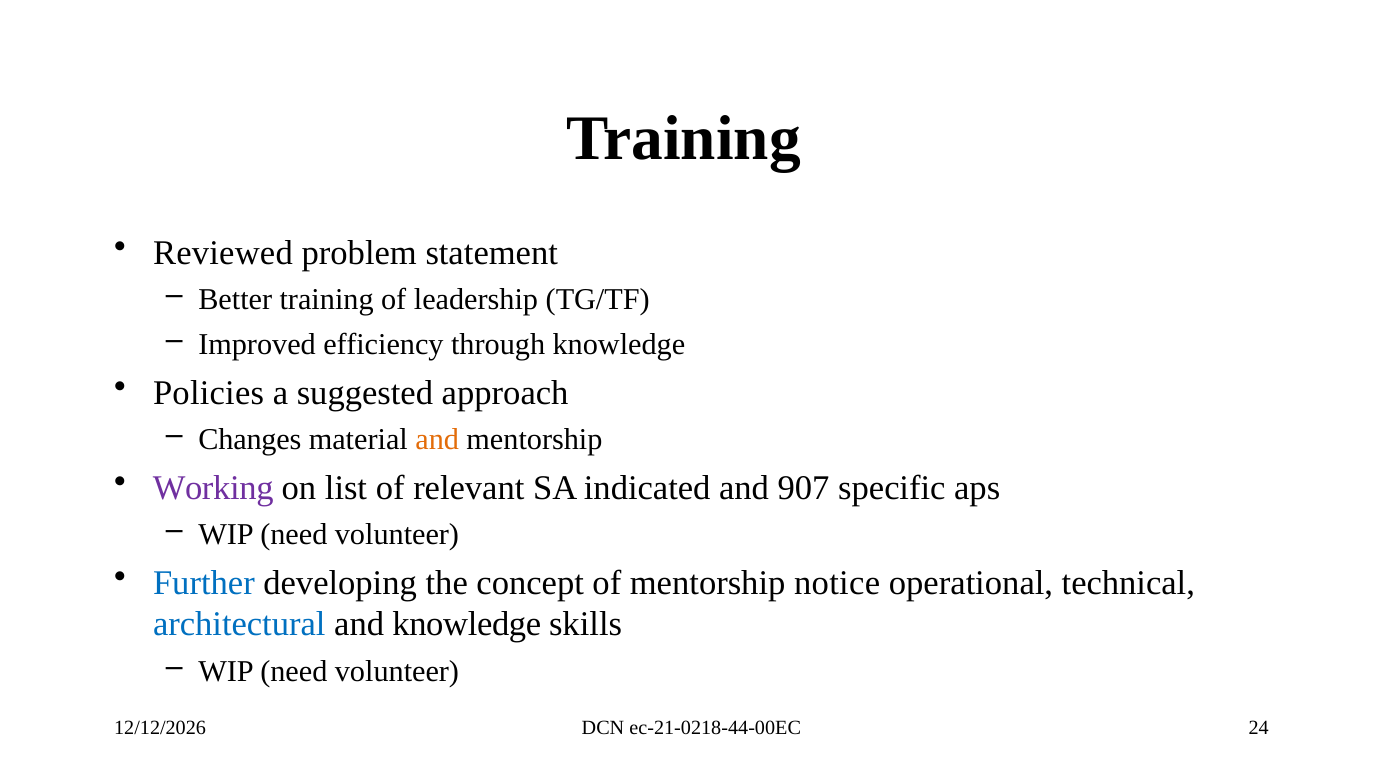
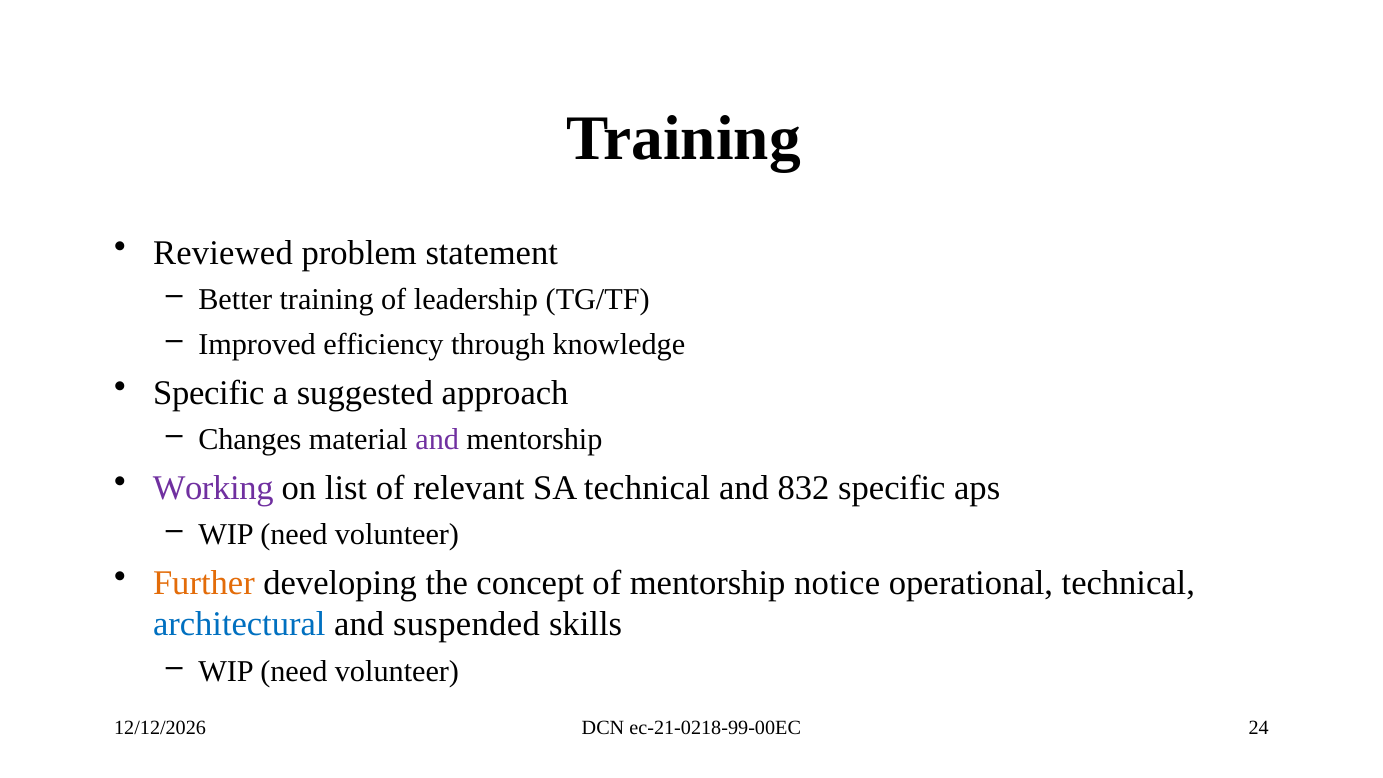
Policies: Policies -> Specific (209, 393)
and colour: orange -> purple (437, 439)
SA indicated: indicated -> technical (647, 488)
907: 907 -> 832 (804, 488)
Further colour: blue -> orange (204, 583)
and knowledge: knowledge -> suspended (466, 624)
ec-21-0218-44-00EC: ec-21-0218-44-00EC -> ec-21-0218-99-00EC (715, 727)
